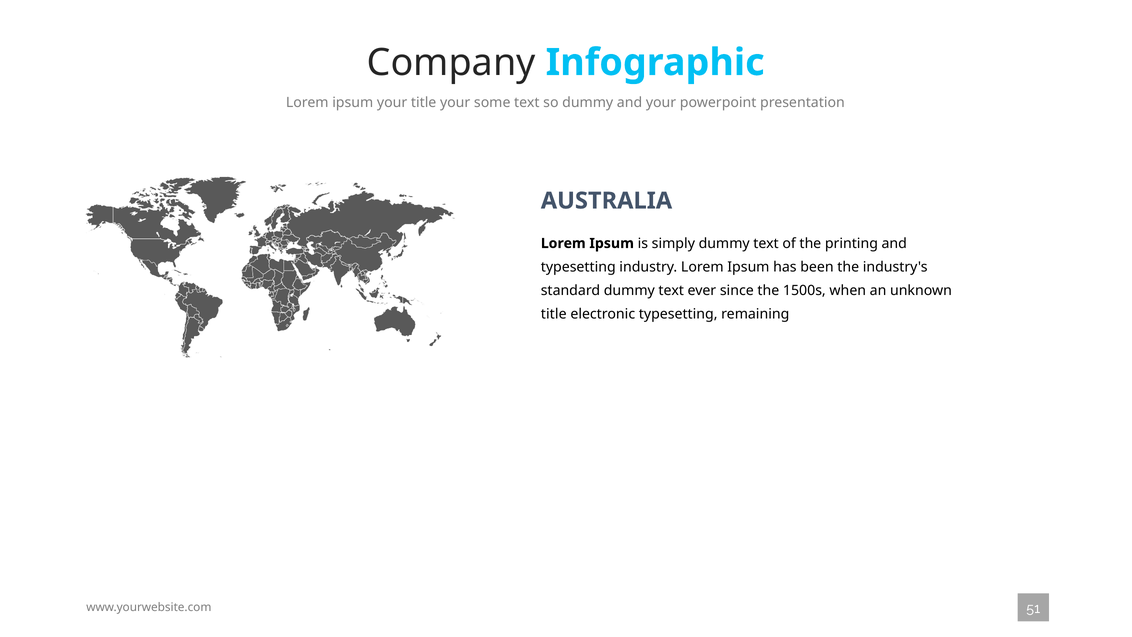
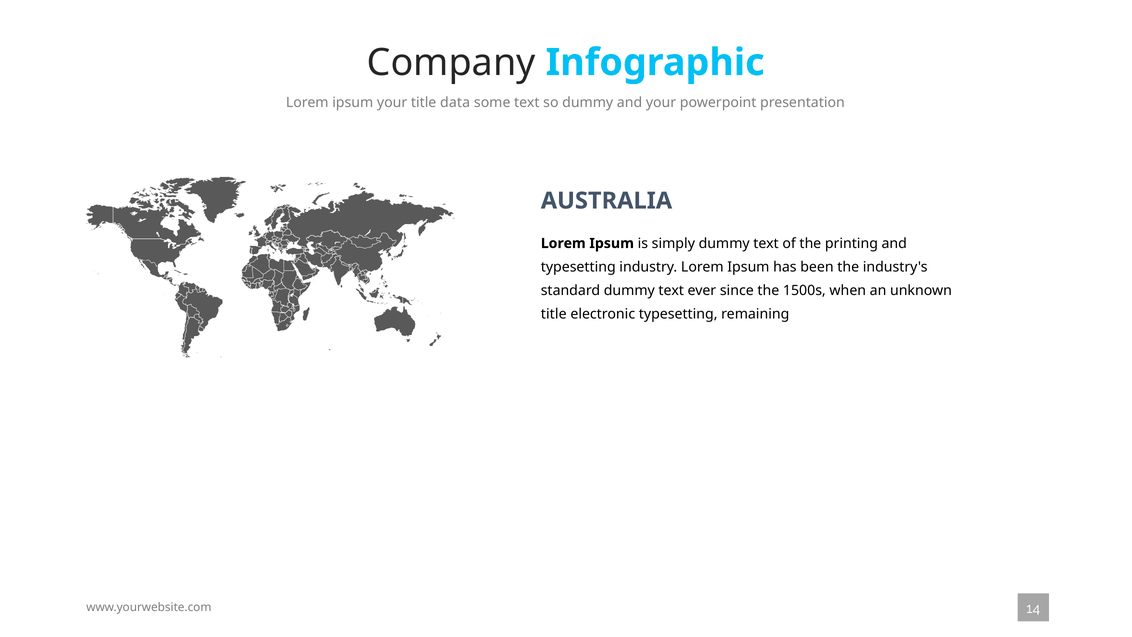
title your: your -> data (455, 103)
51: 51 -> 14 (1033, 608)
